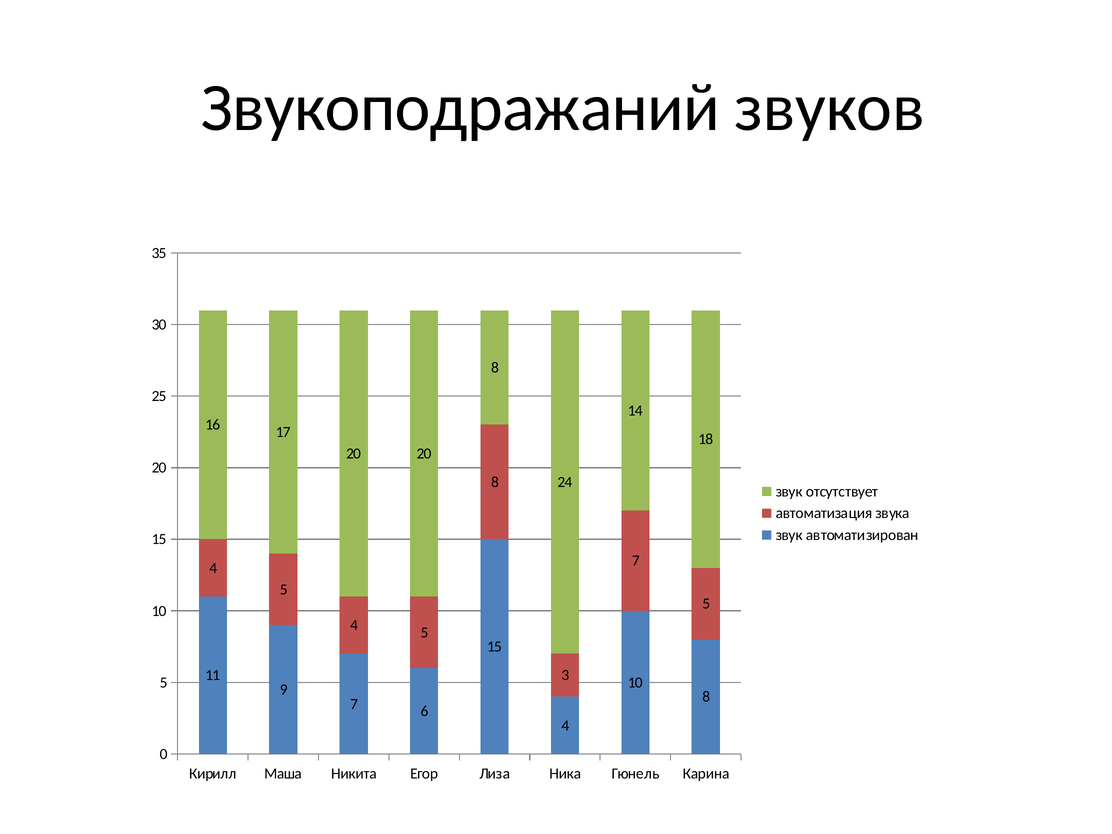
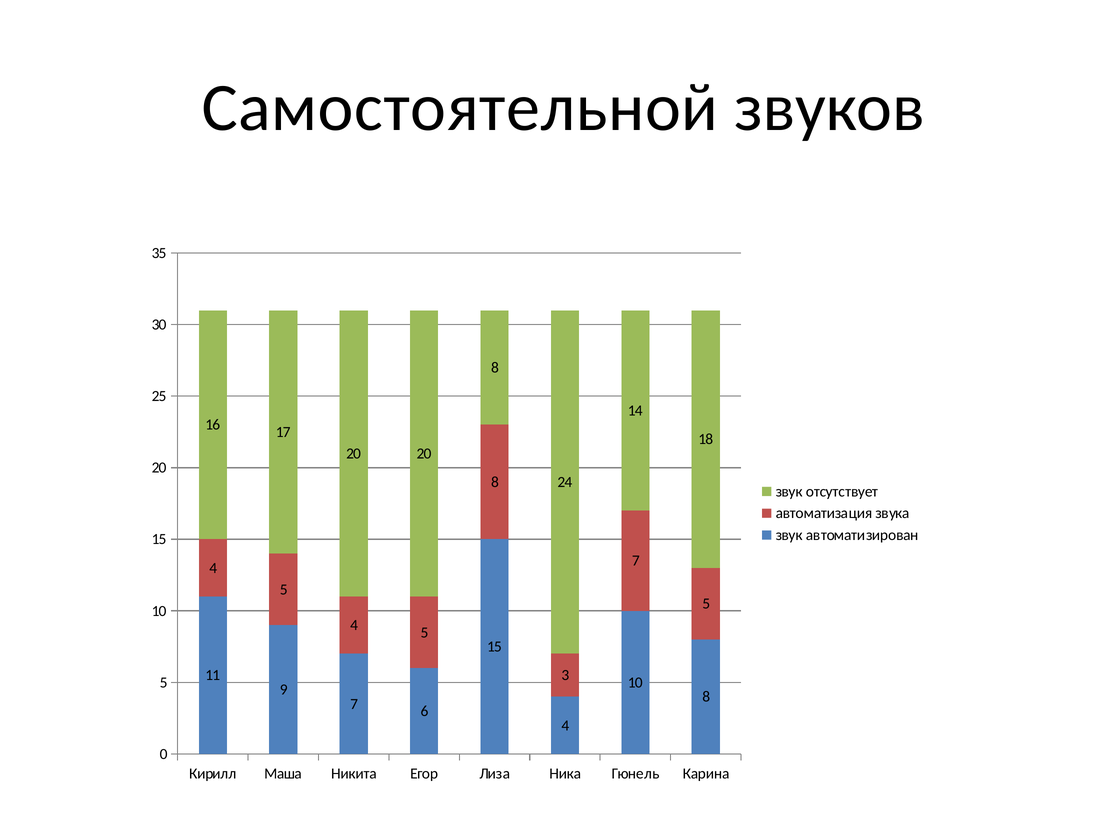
Звукоподражаний: Звукоподражаний -> Самостоятельной (460, 108)
